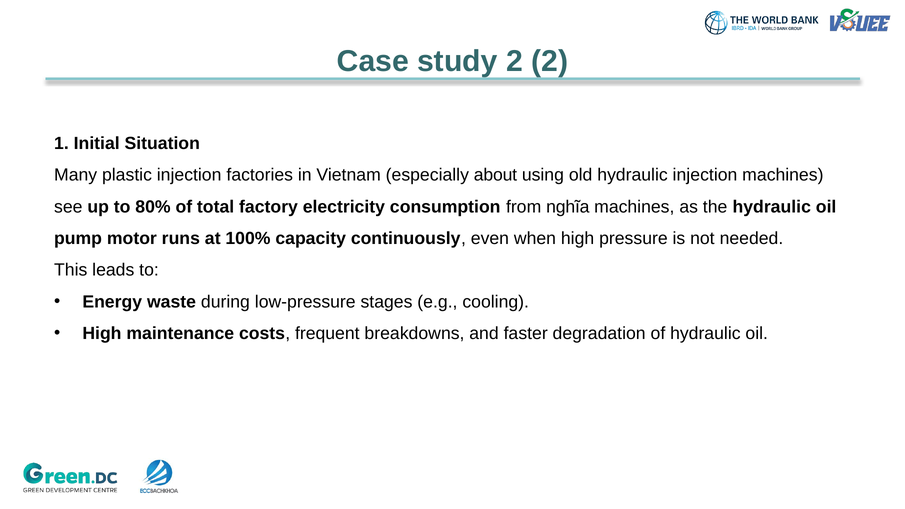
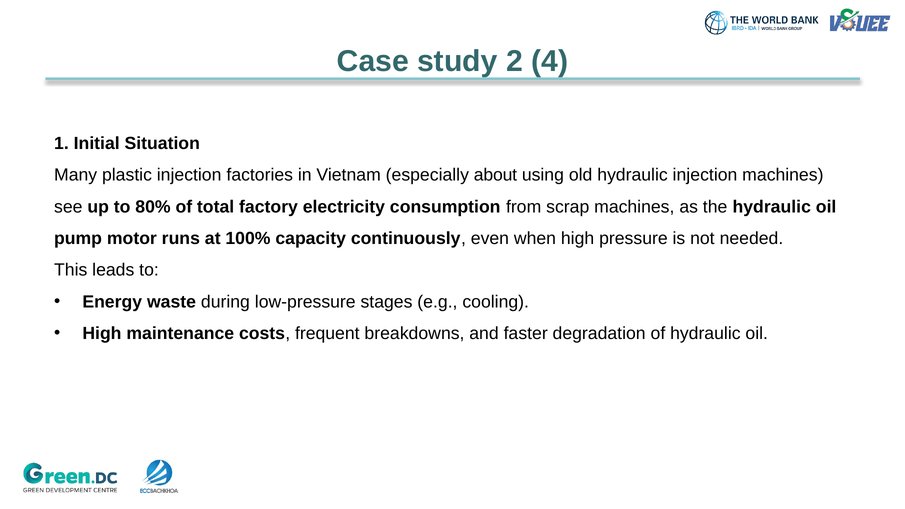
2 2: 2 -> 4 (550, 61)
nghĩa: nghĩa -> scrap (568, 207)
